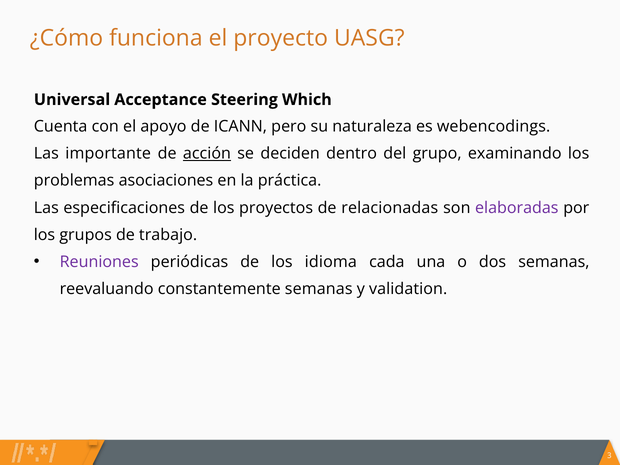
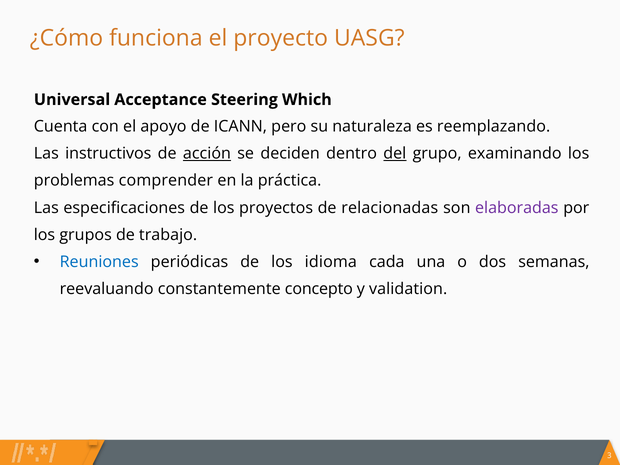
webencodings: webencodings -> reemplazando (494, 127)
importante: importante -> instructivos (108, 154)
del underline: none -> present (395, 154)
asociaciones: asociaciones -> comprender (166, 181)
Reuniones colour: purple -> blue (99, 262)
constantemente semanas: semanas -> concepto (319, 289)
